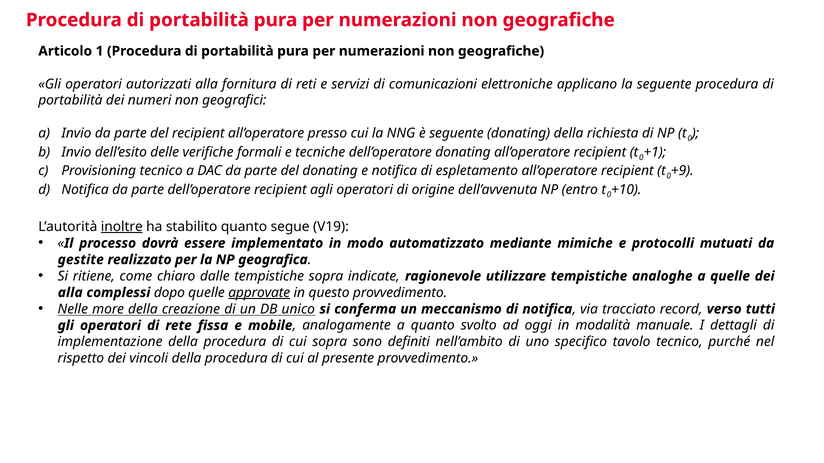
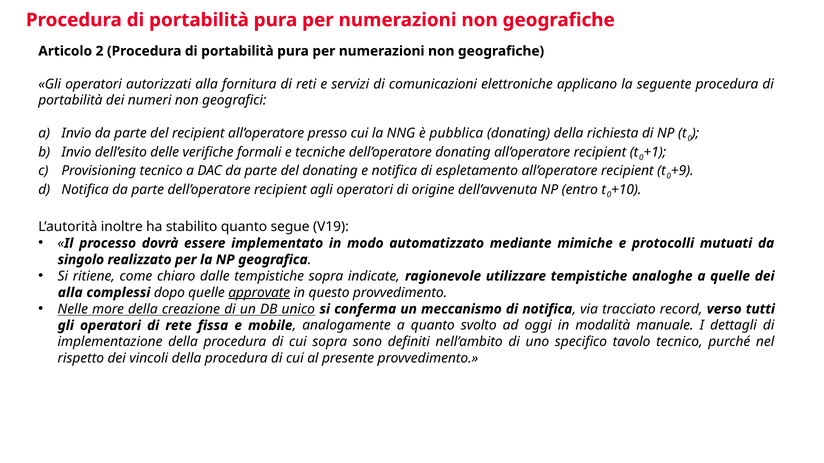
1: 1 -> 2 (100, 51)
è seguente: seguente -> pubblica (456, 133)
inoltre underline: present -> none (122, 227)
gestite: gestite -> singolo (81, 260)
